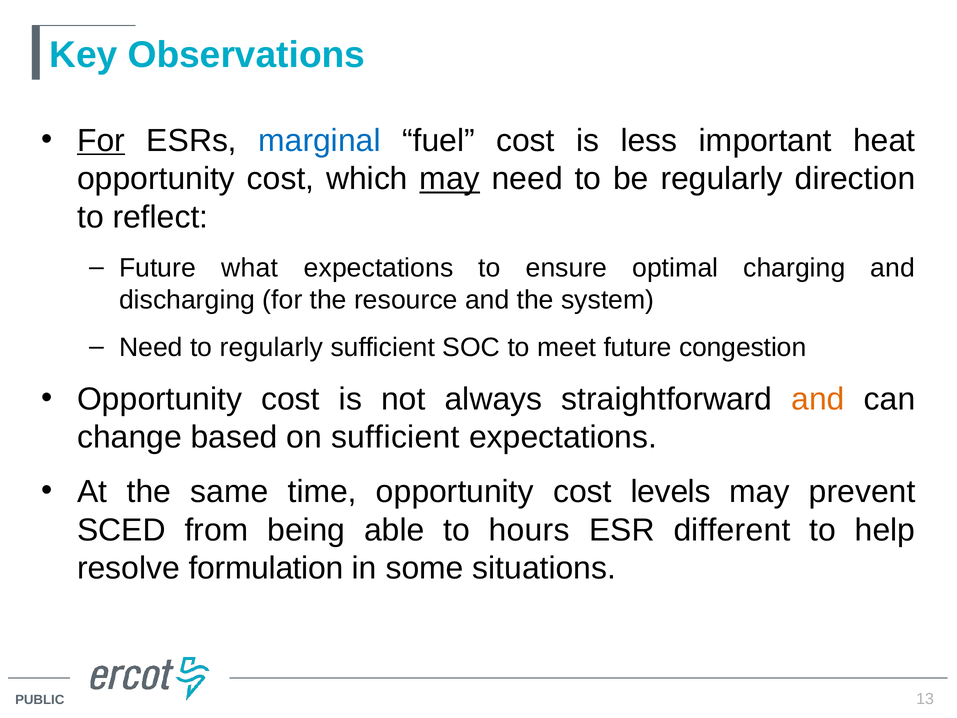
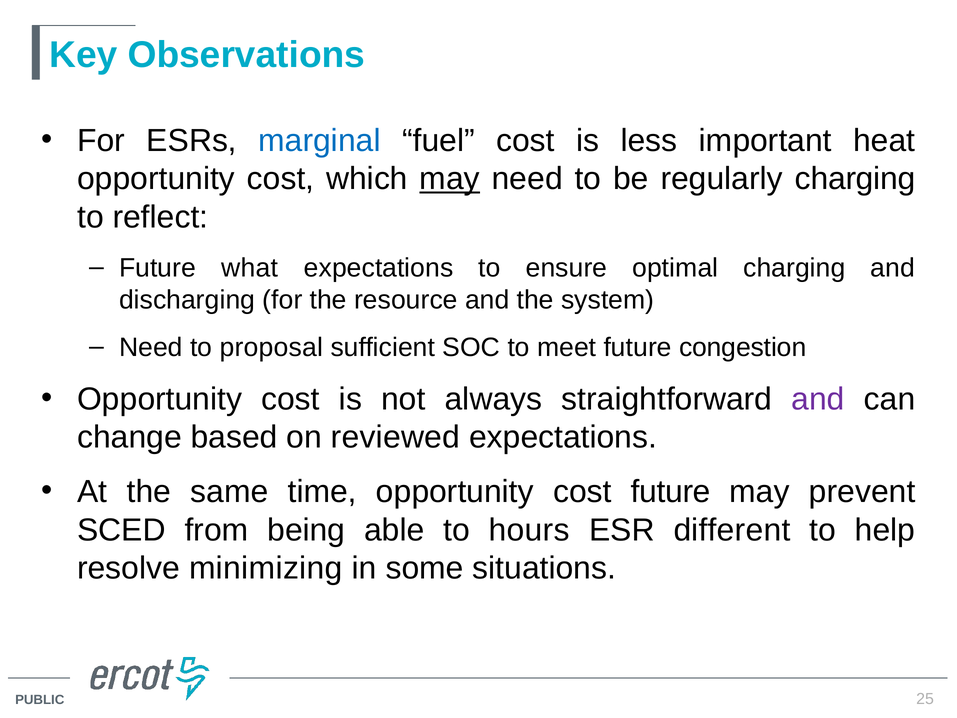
For underline: present -> none (101, 140)
regularly direction: direction -> charging (855, 179)
to regularly: regularly -> proposal (271, 348)
and colour: orange -> purple (818, 399)
on sufficient: sufficient -> reviewed (395, 437)
cost levels: levels -> future (671, 492)
formulation: formulation -> minimizing (266, 568)
13: 13 -> 25 (925, 699)
